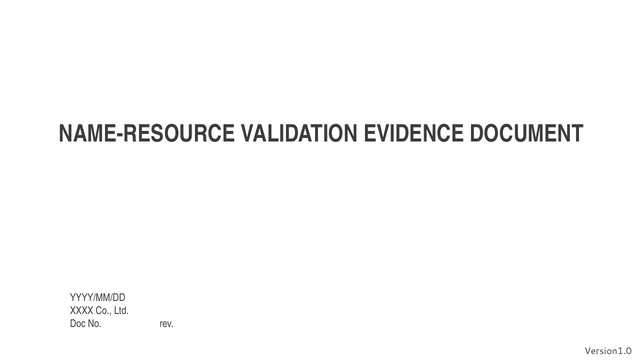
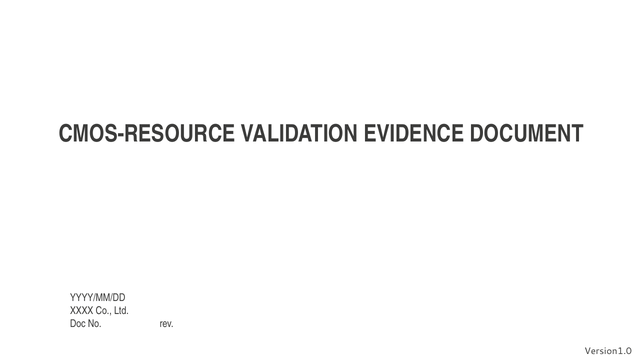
NAME-RESOURCE: NAME-RESOURCE -> CMOS-RESOURCE (147, 134)
